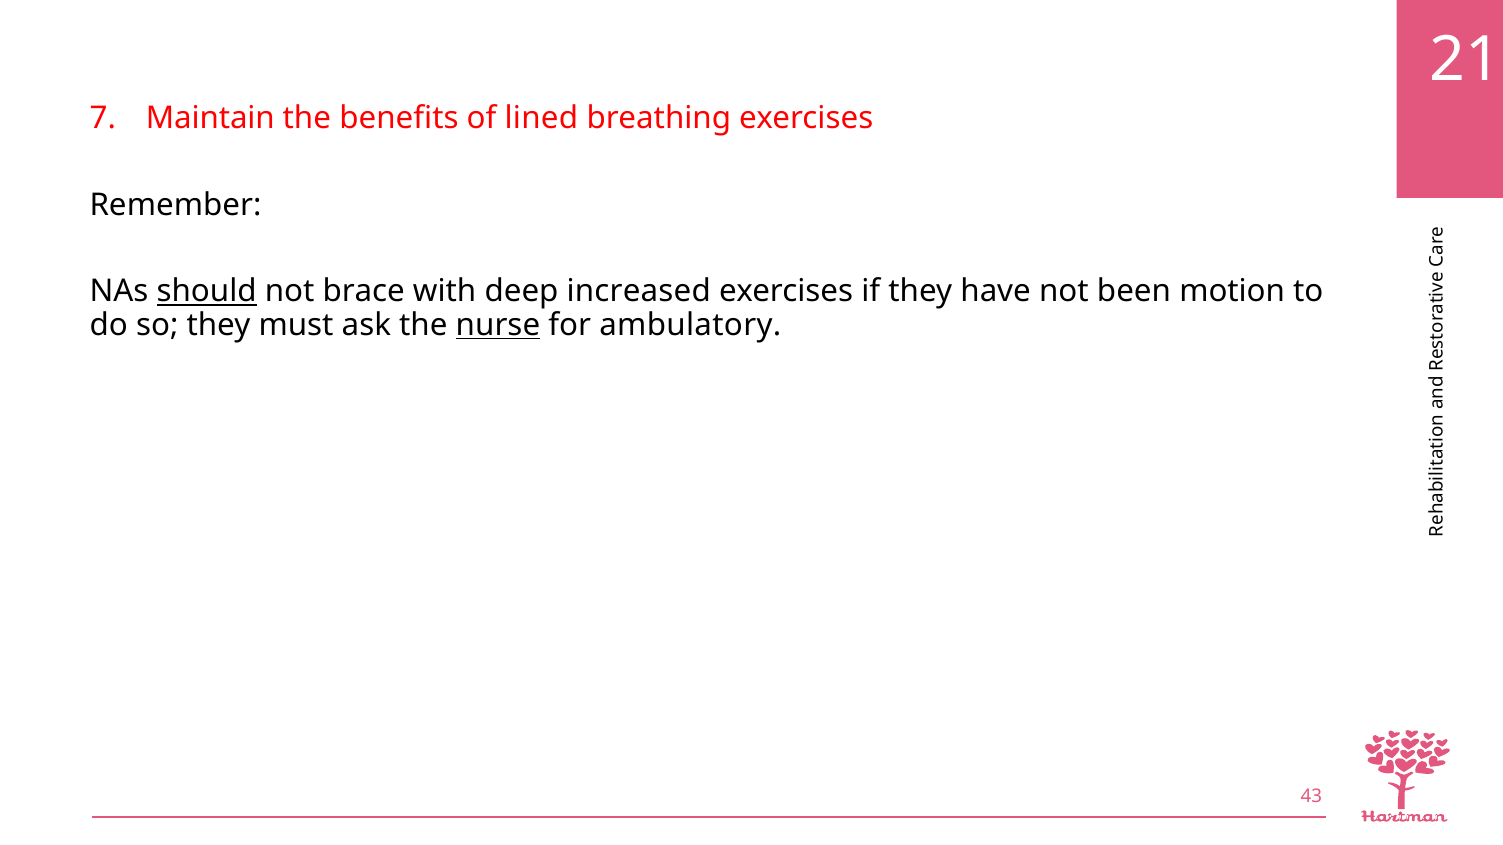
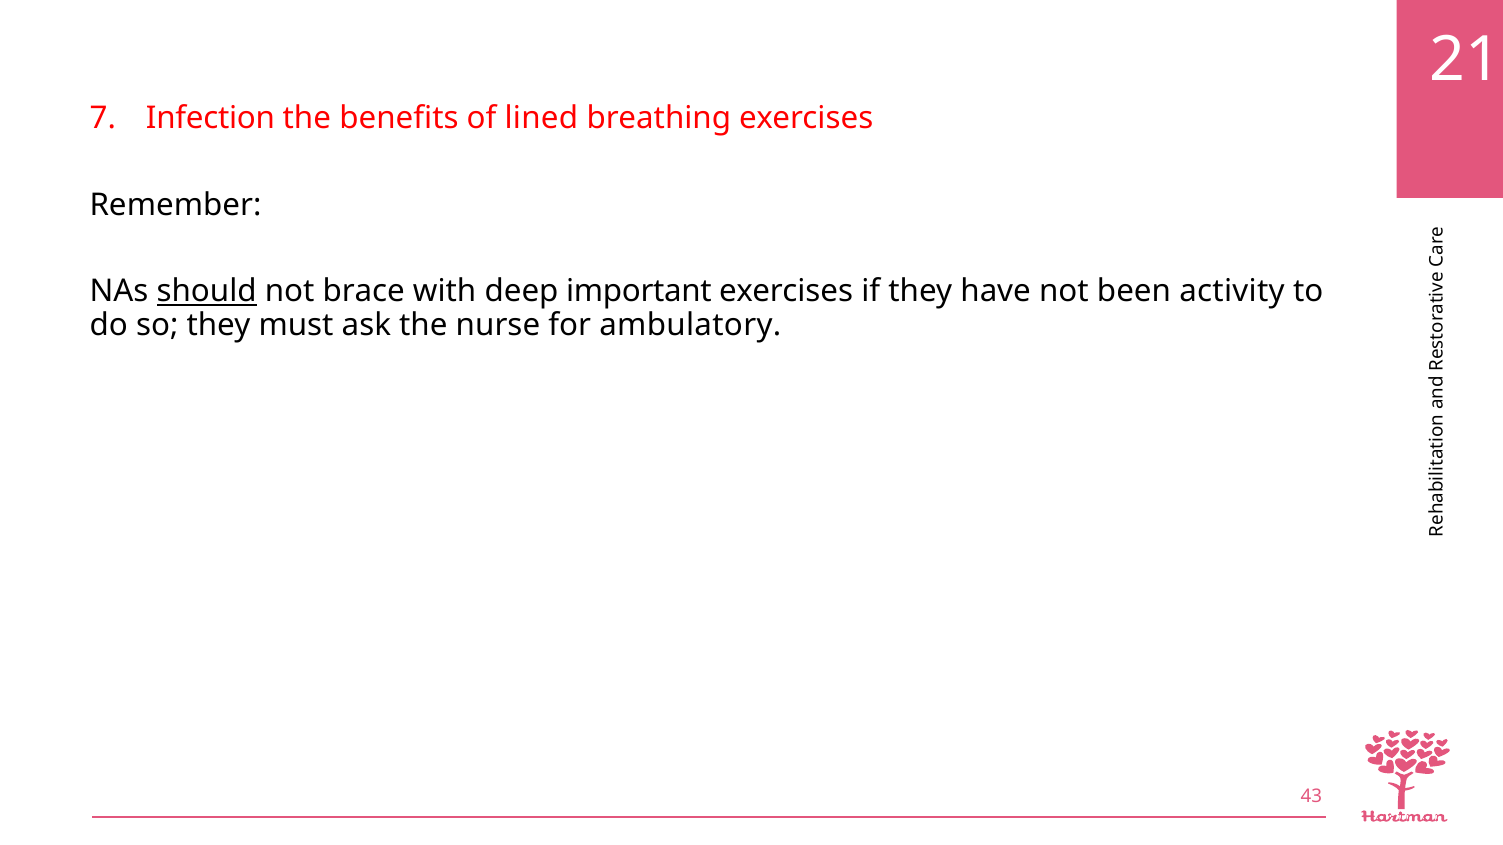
Maintain: Maintain -> Infection (210, 119)
increased: increased -> important (639, 291)
motion: motion -> activity (1232, 291)
nurse underline: present -> none (498, 325)
